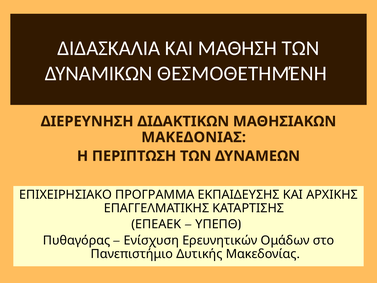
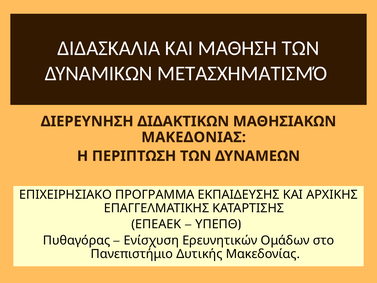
ΘΕΣΜΟΘΕΤΗΜΈΝΗ: ΘΕΣΜΟΘΕΤΗΜΈΝΗ -> ΜΕΤΑΣΧΗΜΑΤΙΣΜΌ (242, 73)
